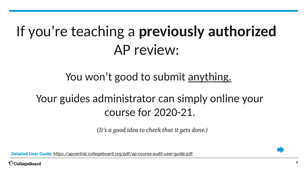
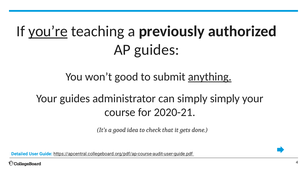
you’re underline: none -> present (48, 31)
AP review: review -> guides (157, 50)
simply online: online -> simply (225, 98)
